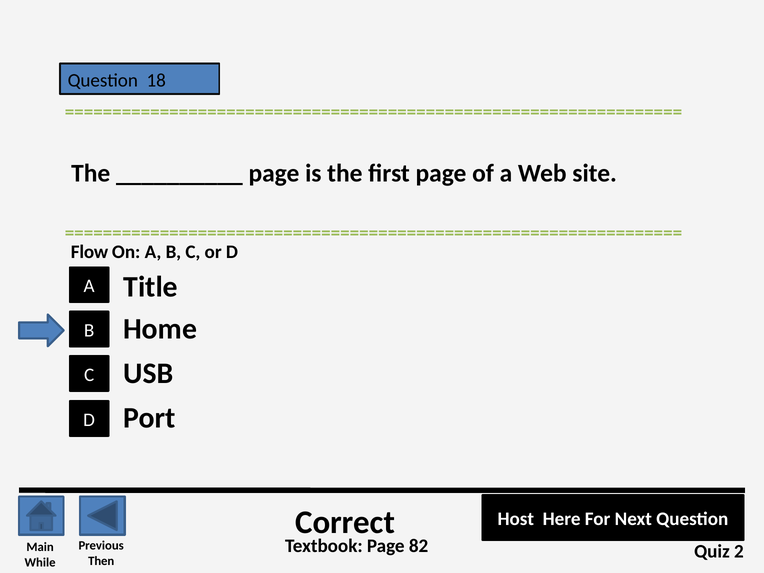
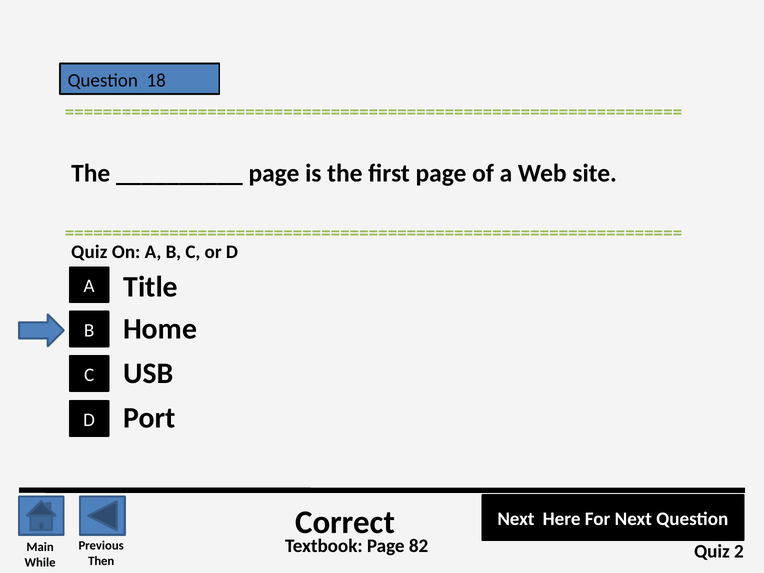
Flow: Flow -> Quiz (89, 252)
Host: Host -> Next (516, 519)
